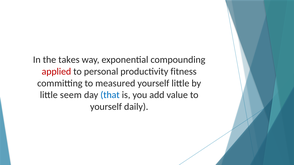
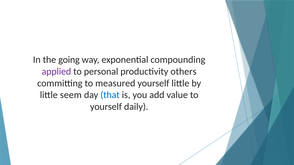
takes: takes -> going (69, 60)
applied colour: red -> purple (56, 72)
fitness: fitness -> others (184, 72)
